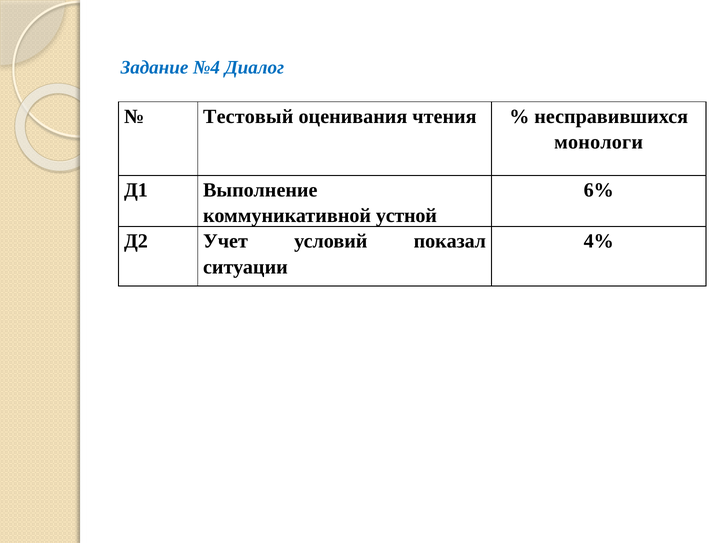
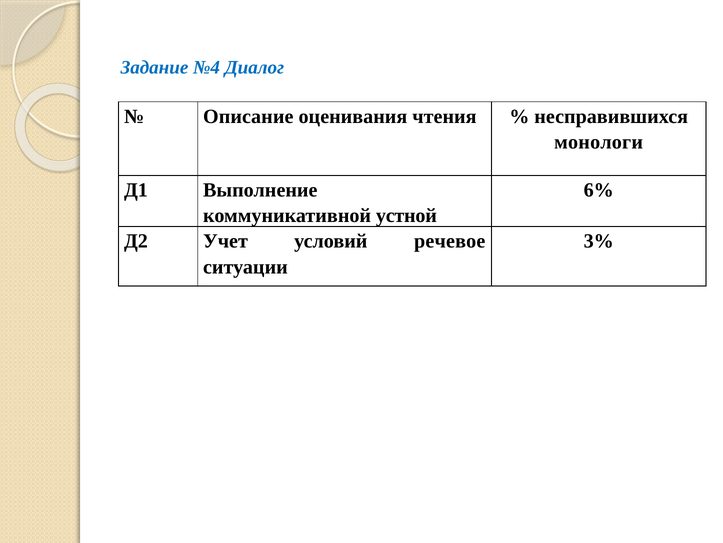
Тестовый: Тестовый -> Описание (248, 116)
показал: показал -> речевое (450, 241)
4%: 4% -> 3% (599, 241)
